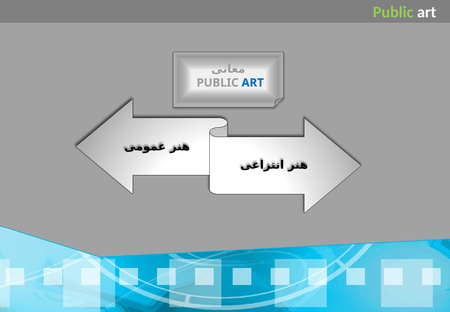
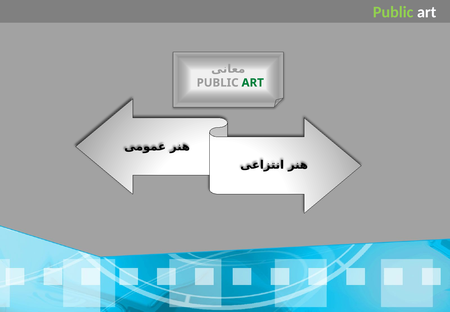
ART colour: blue -> green (253, 83)
